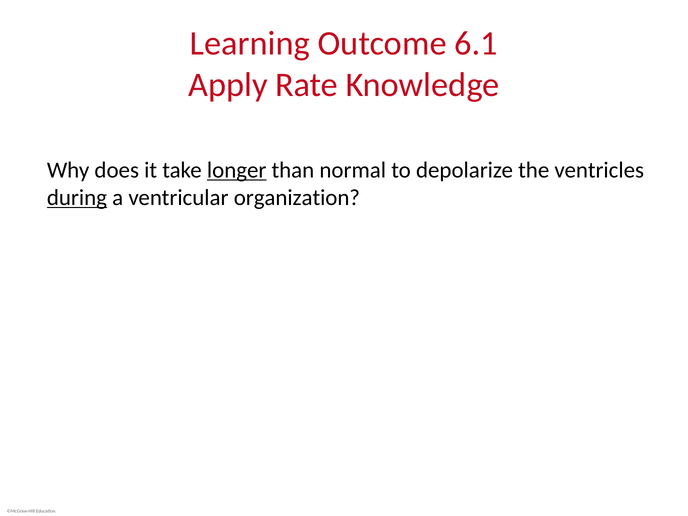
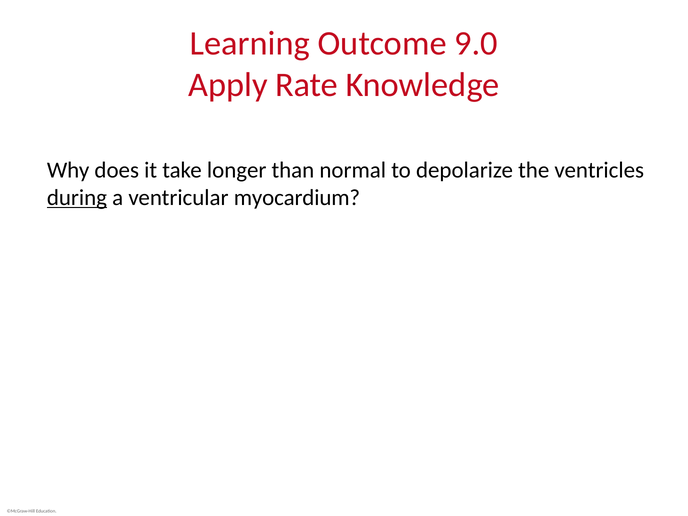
6.1: 6.1 -> 9.0 (476, 44)
longer underline: present -> none (237, 170)
organization: organization -> myocardium (297, 198)
